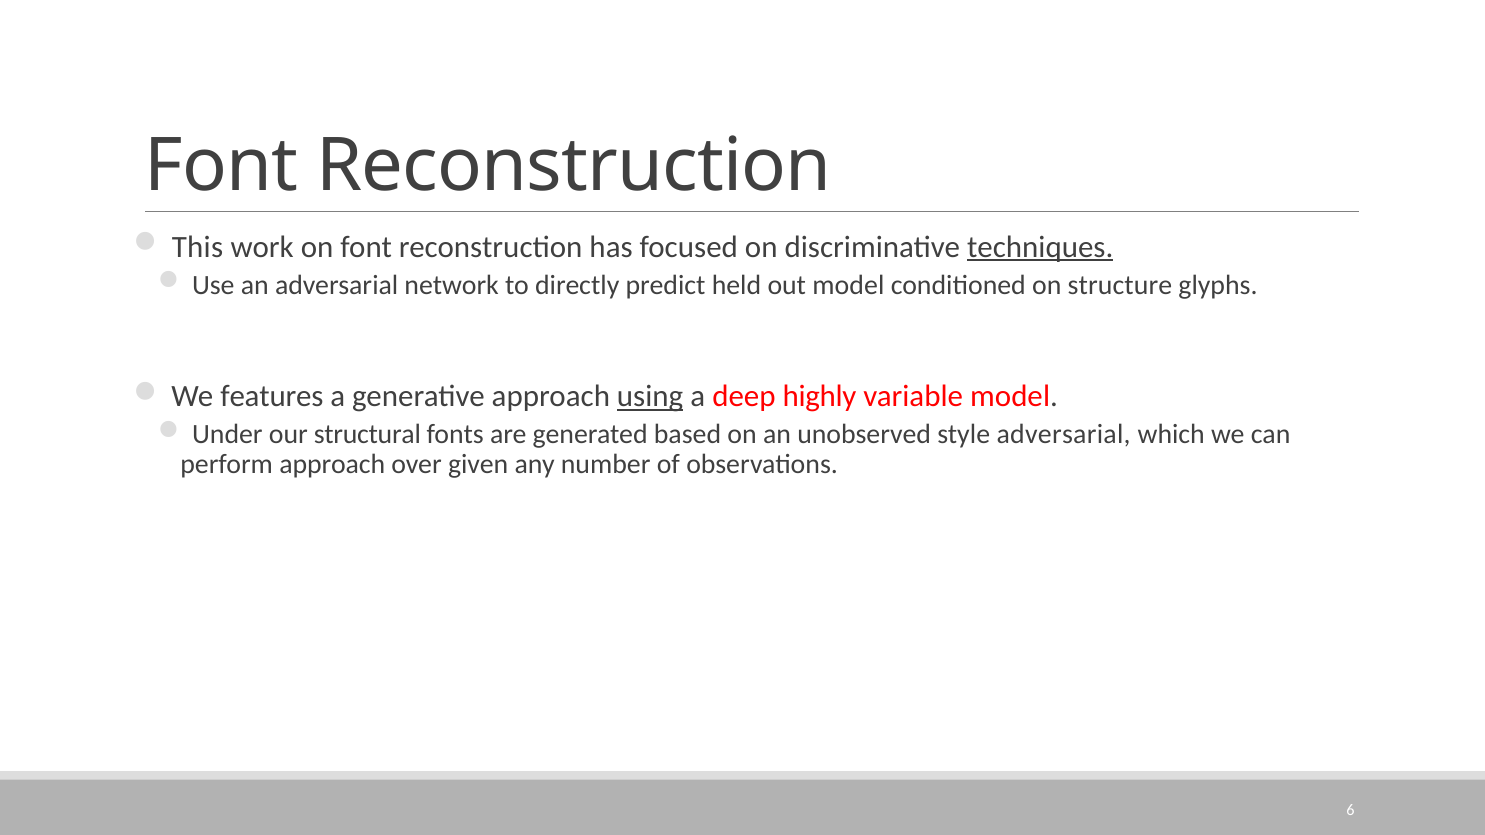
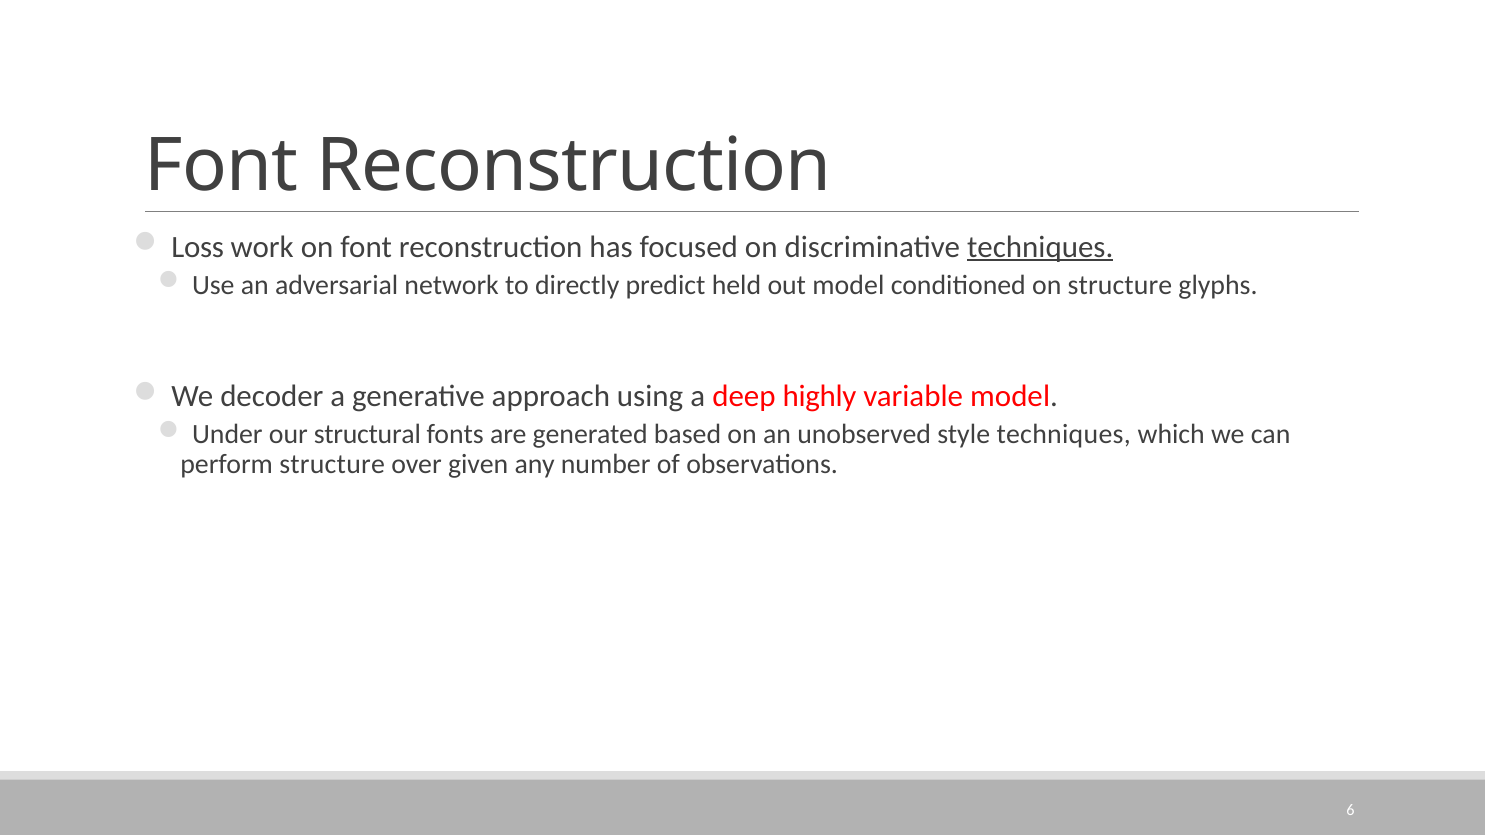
This: This -> Loss (198, 247)
features: features -> decoder (272, 397)
using underline: present -> none (650, 397)
style adversarial: adversarial -> techniques (1064, 435)
perform approach: approach -> structure (332, 465)
